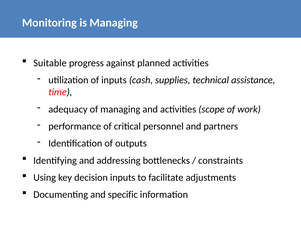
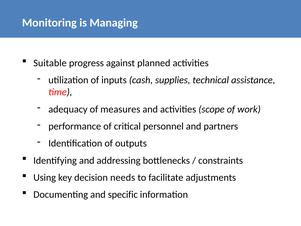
of managing: managing -> measures (120, 109)
decision inputs: inputs -> needs (123, 177)
